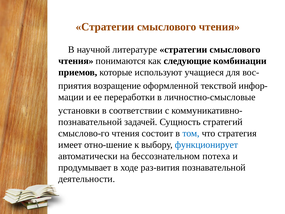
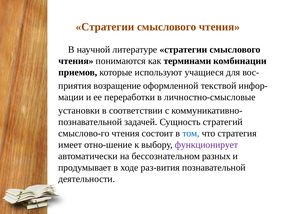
следующие: следующие -> терминами (187, 61)
функционирует colour: blue -> purple (207, 145)
потеха: потеха -> разных (216, 156)
